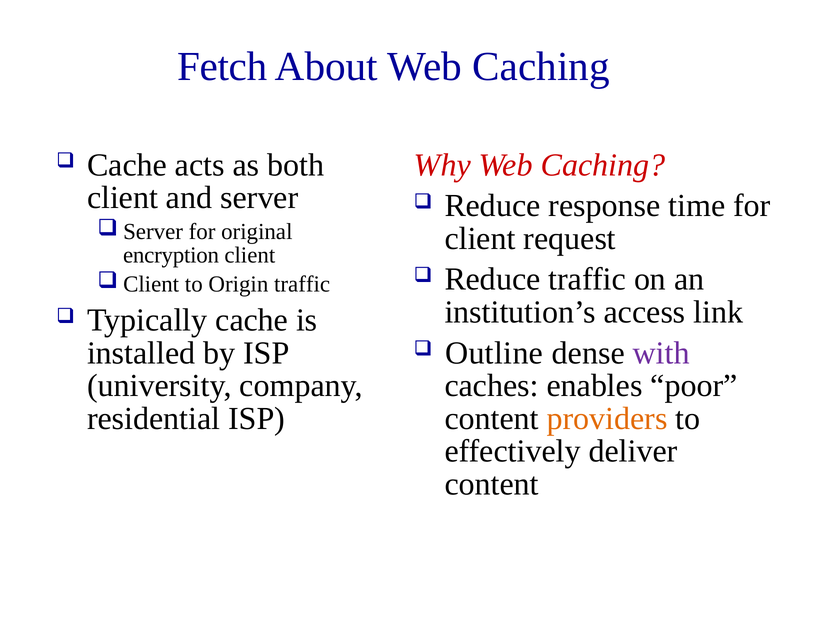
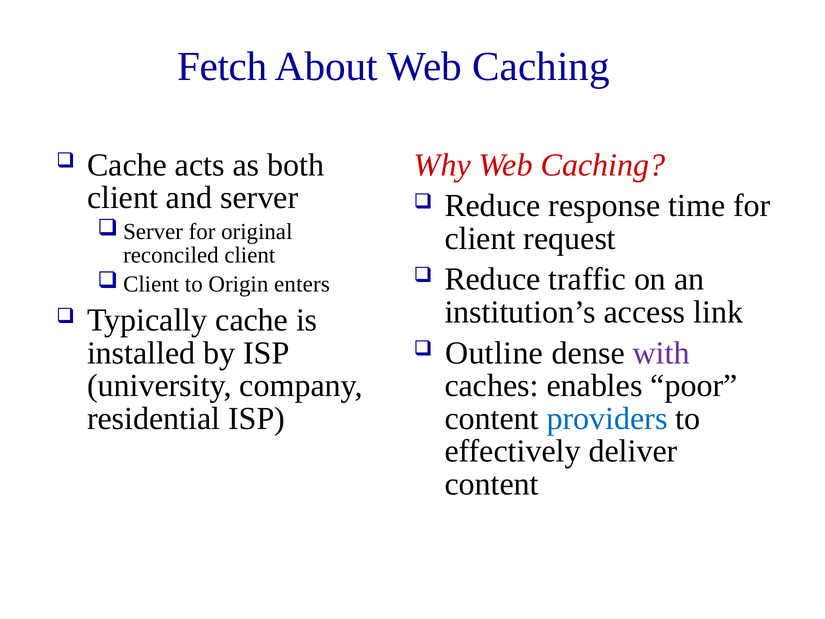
encryption: encryption -> reconciled (171, 255)
Origin traffic: traffic -> enters (302, 284)
providers colour: orange -> blue (607, 418)
